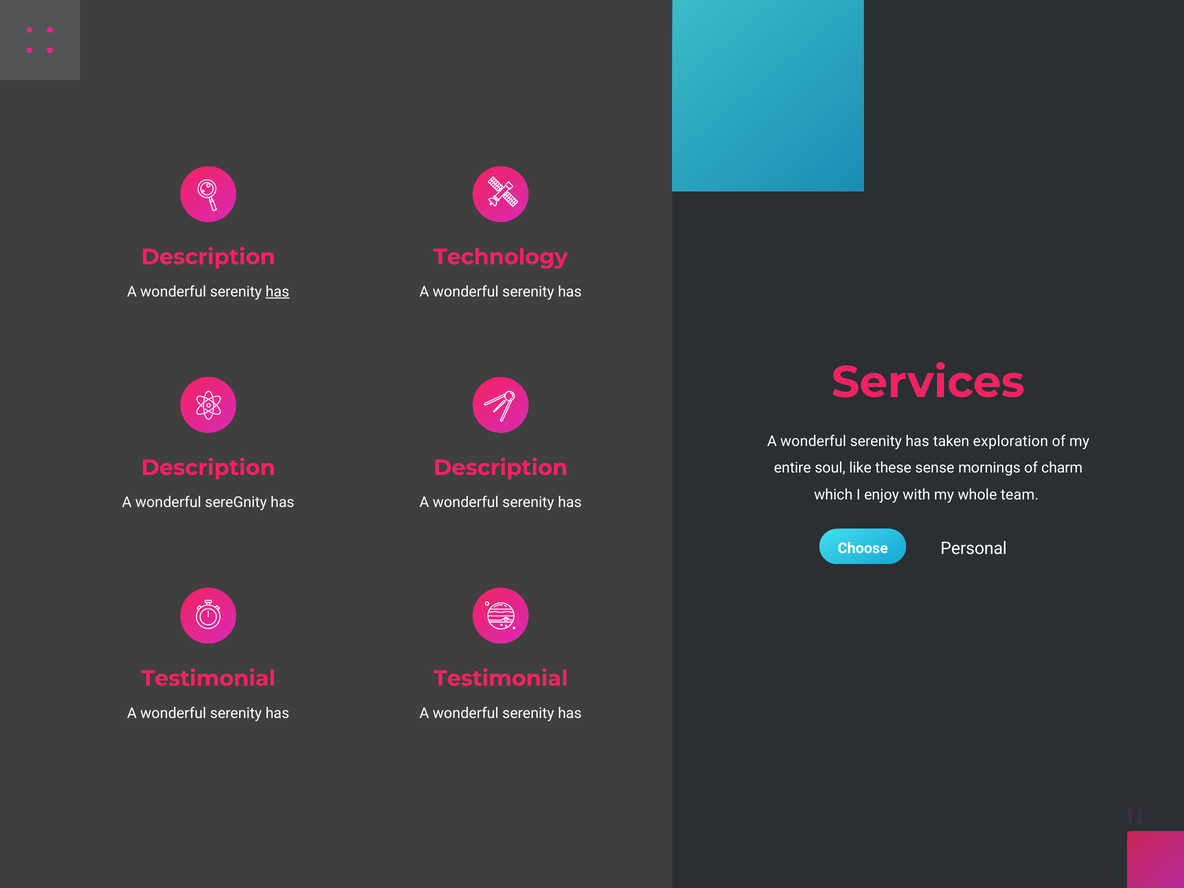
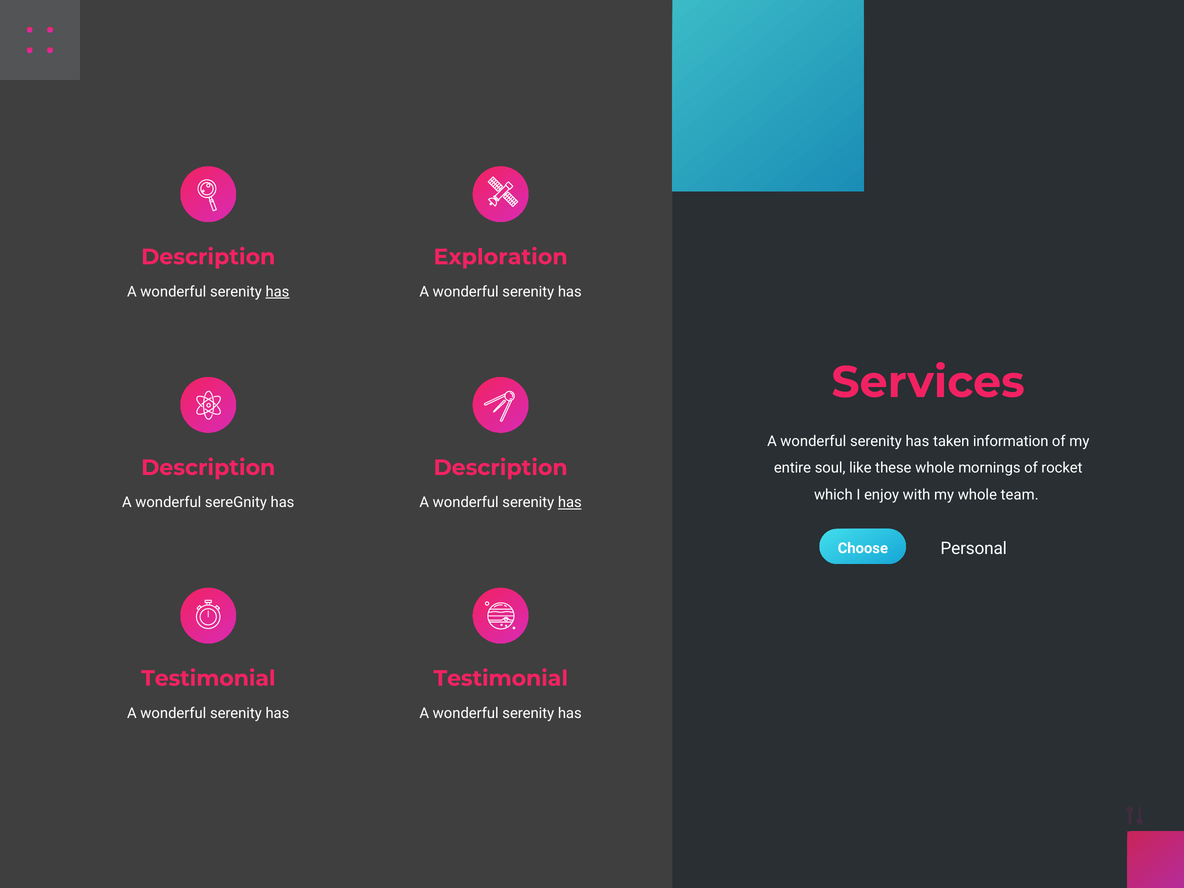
Technology: Technology -> Exploration (501, 257)
exploration: exploration -> information (1011, 441)
these sense: sense -> whole (935, 468)
charm: charm -> rocket (1062, 468)
has underline: none -> present (570, 503)
